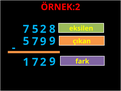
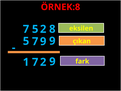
ÖRNEK:2: ÖRNEK:2 -> ÖRNEK:8 (60, 7)
